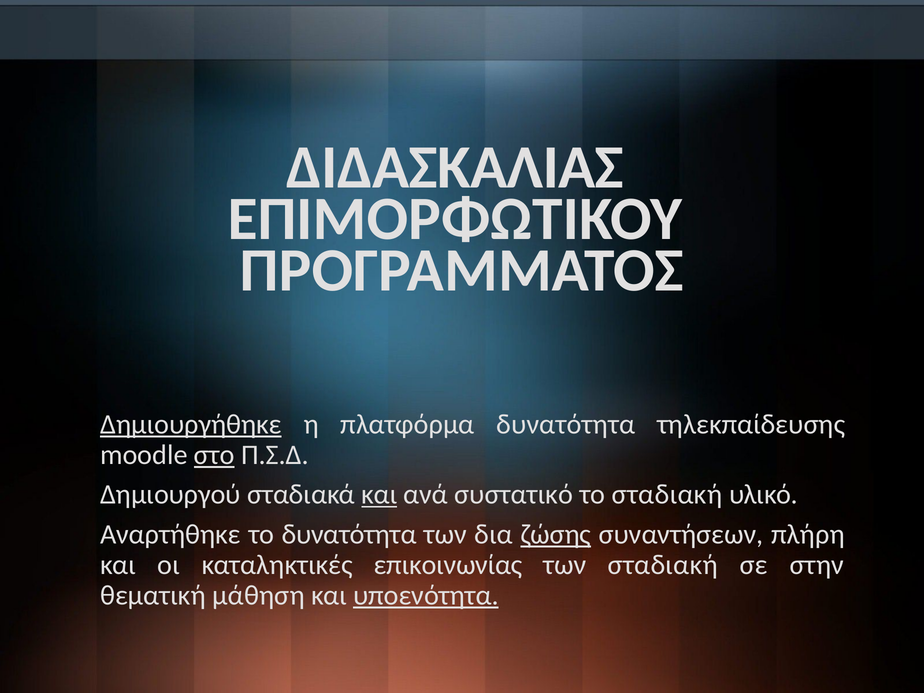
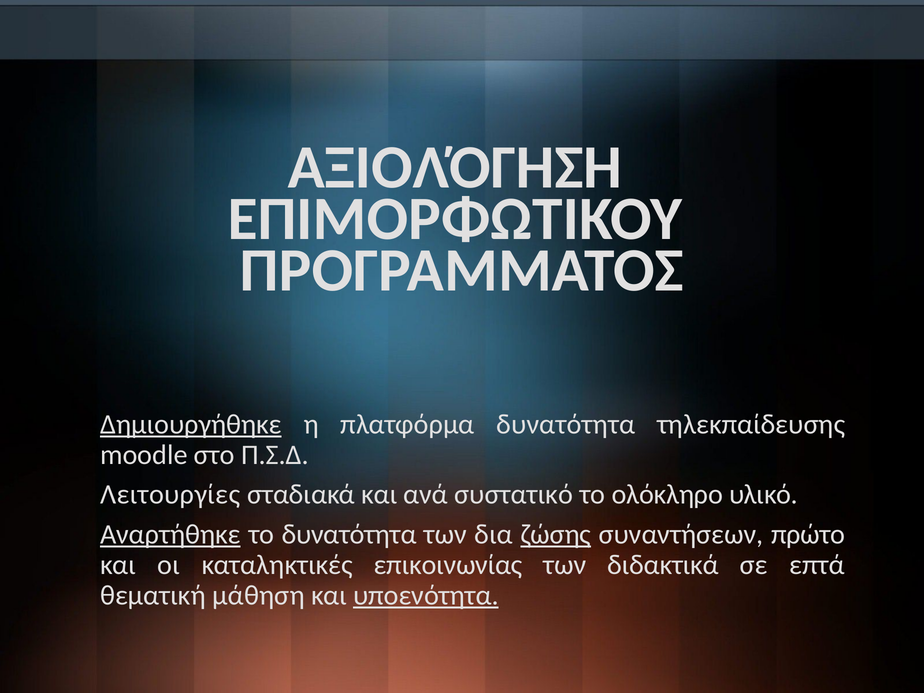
ΔΙΔΑΣΚΑΛΙΑΣ: ΔΙΔΑΣΚΑΛΙΑΣ -> ΑΞΙΟΛΌΓΗΣΗ (455, 168)
στο underline: present -> none (214, 455)
Δημιουργού: Δημιουργού -> Λειτουργίες (170, 495)
και underline: present -> none (379, 495)
το σταδιακή: σταδιακή -> ολόκληρο (667, 495)
Αναρτήθηκε underline: none -> present (170, 534)
πλήρη: πλήρη -> πρώτο (808, 534)
των σταδιακή: σταδιακή -> διδακτικά (663, 565)
στην: στην -> επτά (817, 565)
